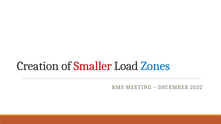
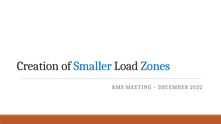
Smaller colour: red -> blue (93, 66)
